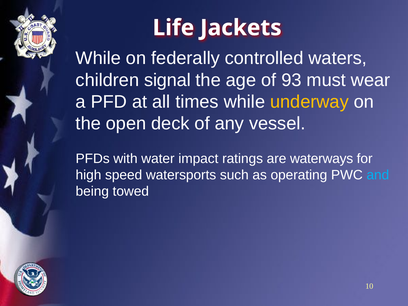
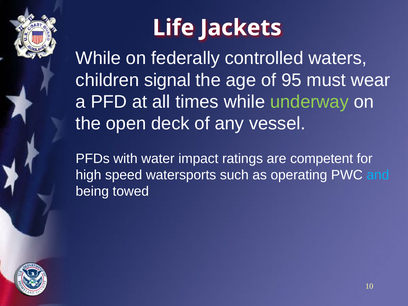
93: 93 -> 95 (291, 80)
underway colour: yellow -> light green (309, 102)
waterways: waterways -> competent (322, 159)
